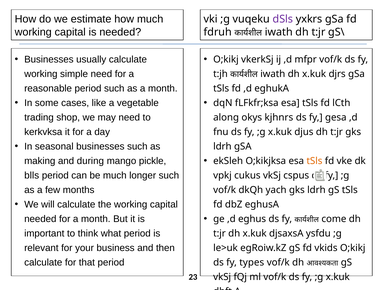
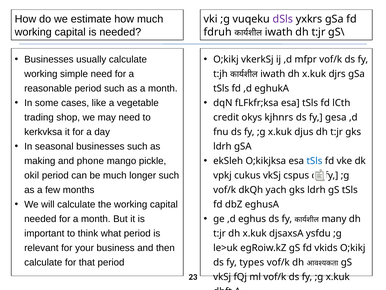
along: along -> credit (226, 117)
tSls colour: orange -> blue (314, 161)
during: during -> phone (90, 161)
blls: blls -> okil (32, 175)
come: come -> many (334, 218)
